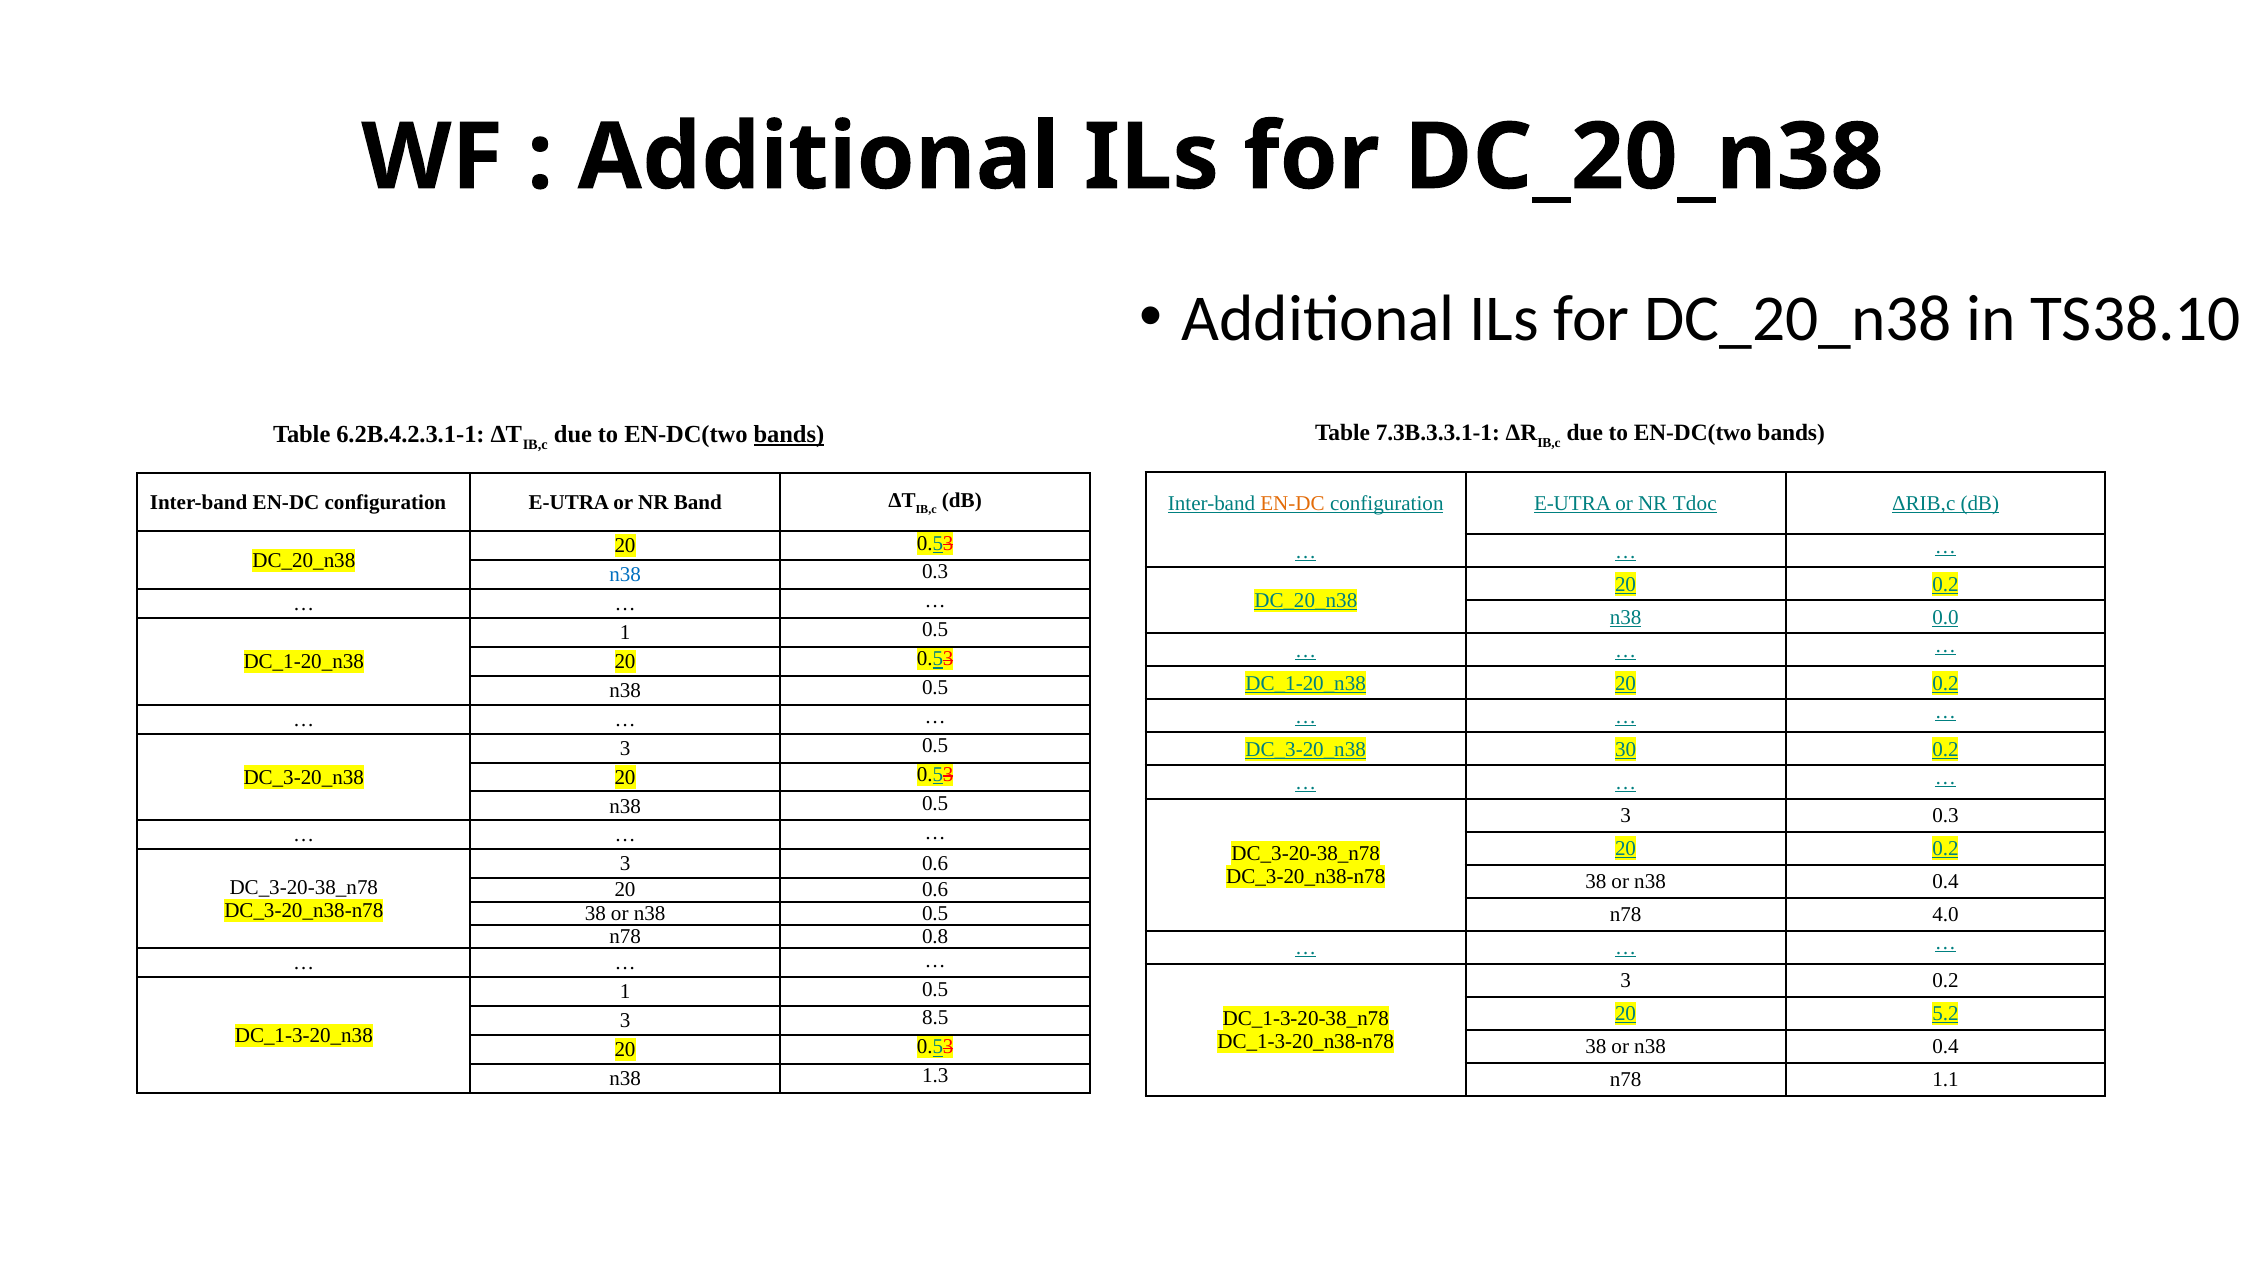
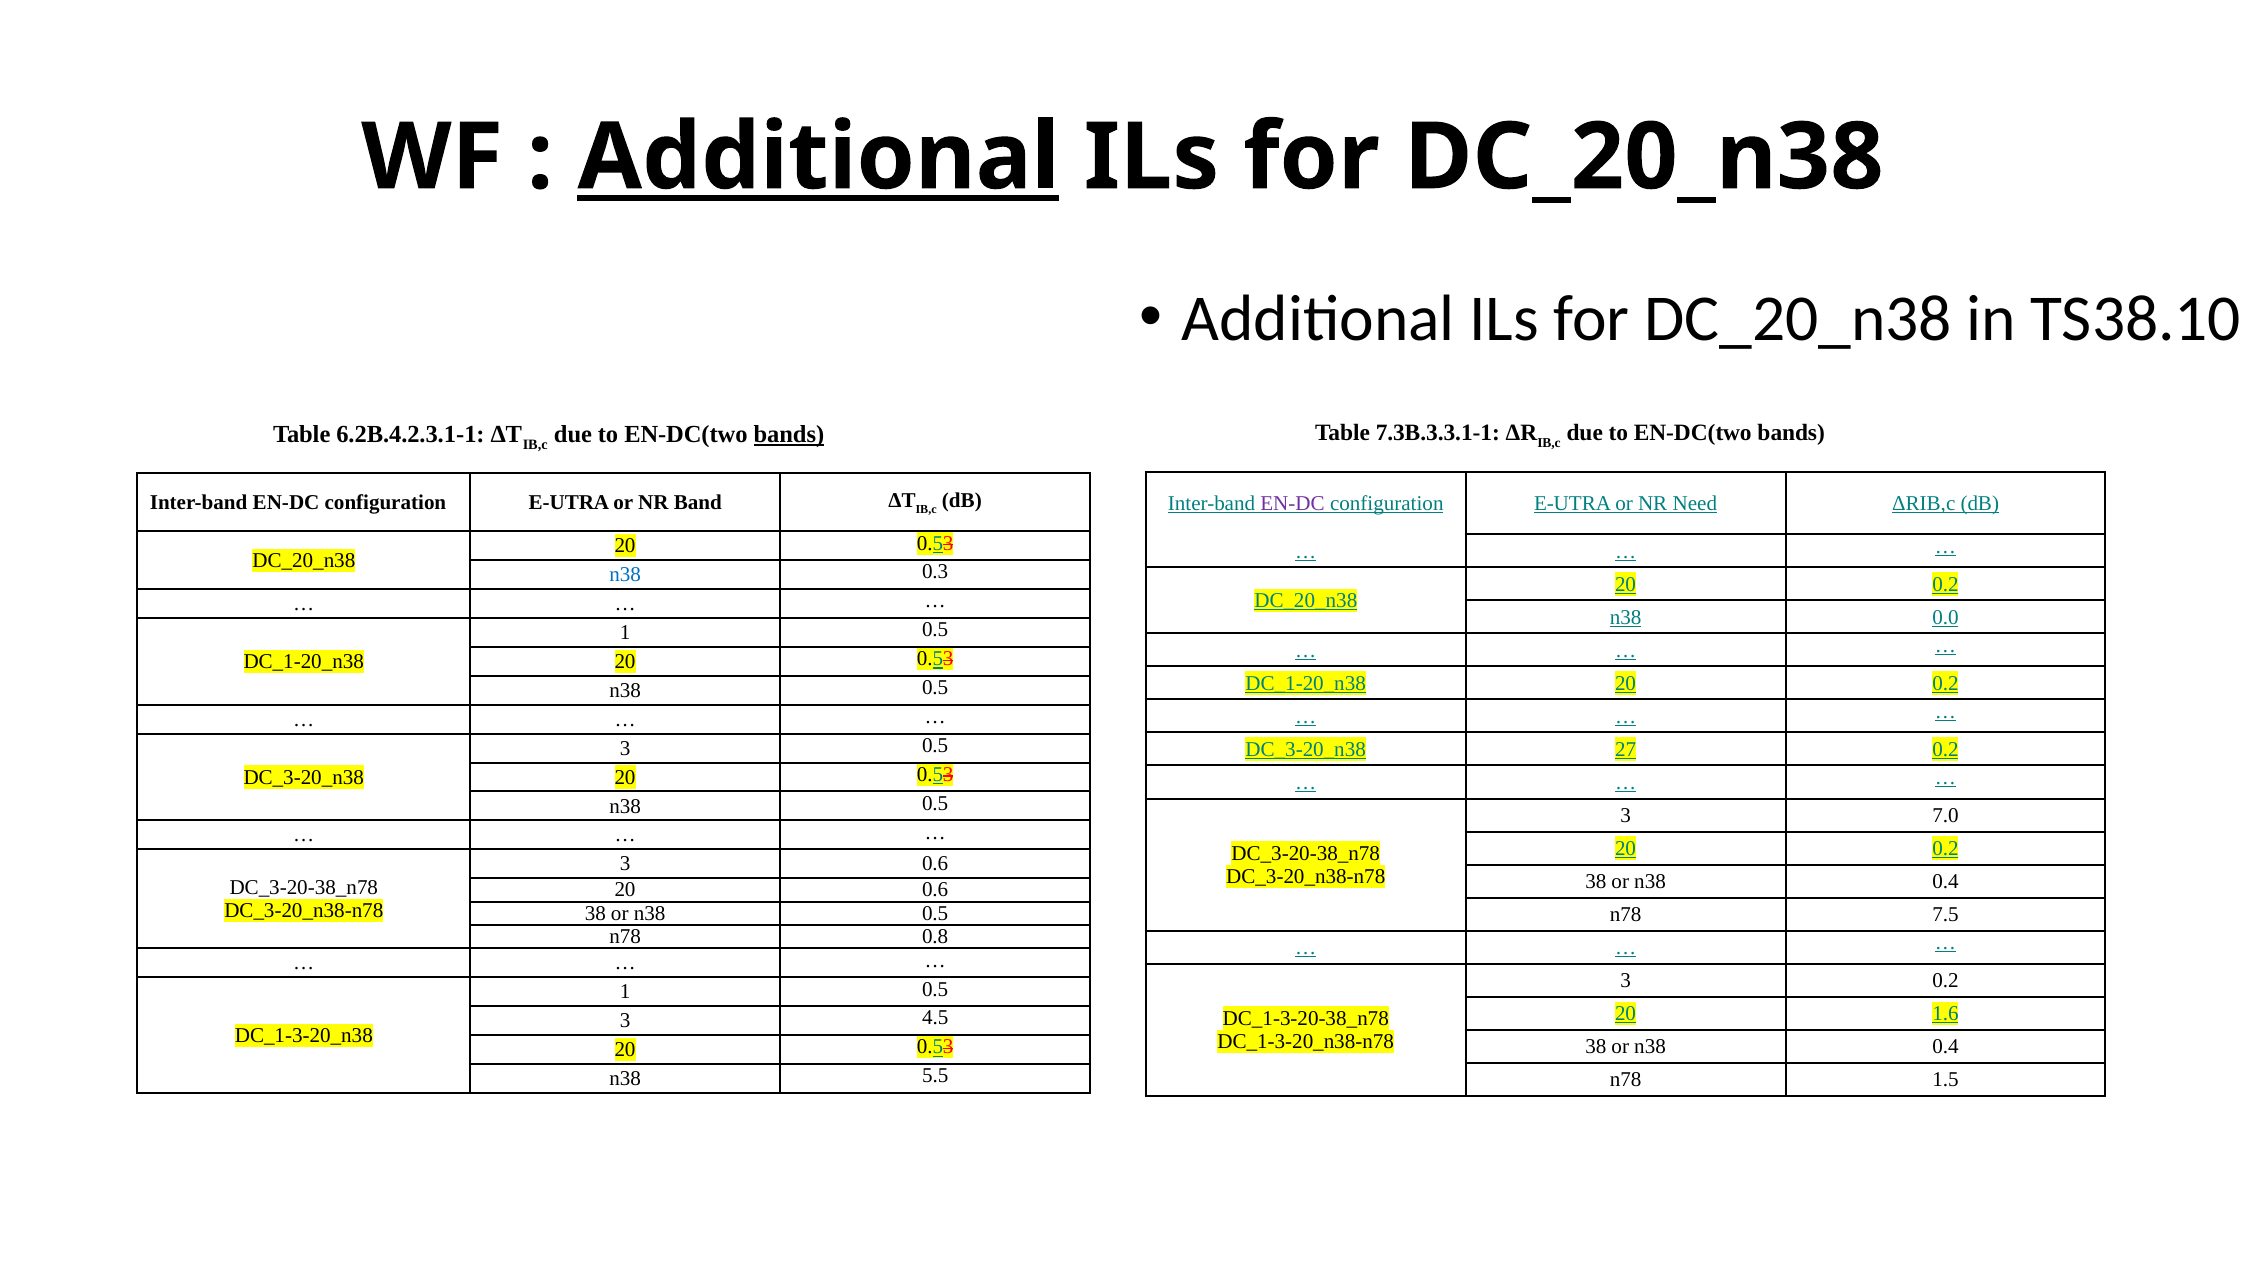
Additional underline: none -> present (818, 158)
EN-DC colour: orange -> purple (1293, 504)
Tdoc: Tdoc -> Need (1695, 504)
30: 30 -> 27 (1626, 749)
3 0.3: 0.3 -> 7.0 (1946, 815)
4.0: 4.0 -> 7.5 (1946, 915)
5.2: 5.2 -> 1.6 (1946, 1014)
8.5: 8.5 -> 4.5 (935, 1018)
1.3: 1.3 -> 5.5 (935, 1076)
1.1: 1.1 -> 1.5 (1946, 1080)
